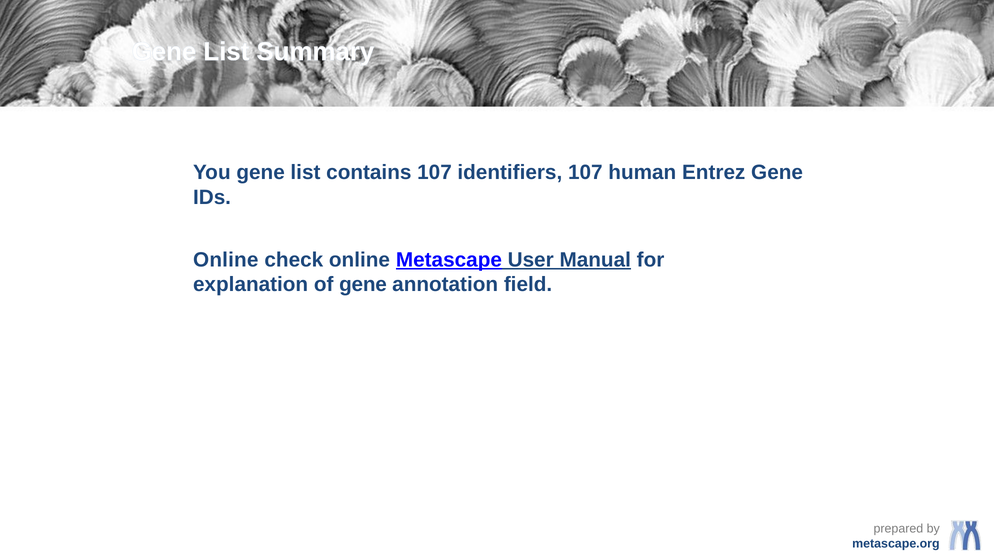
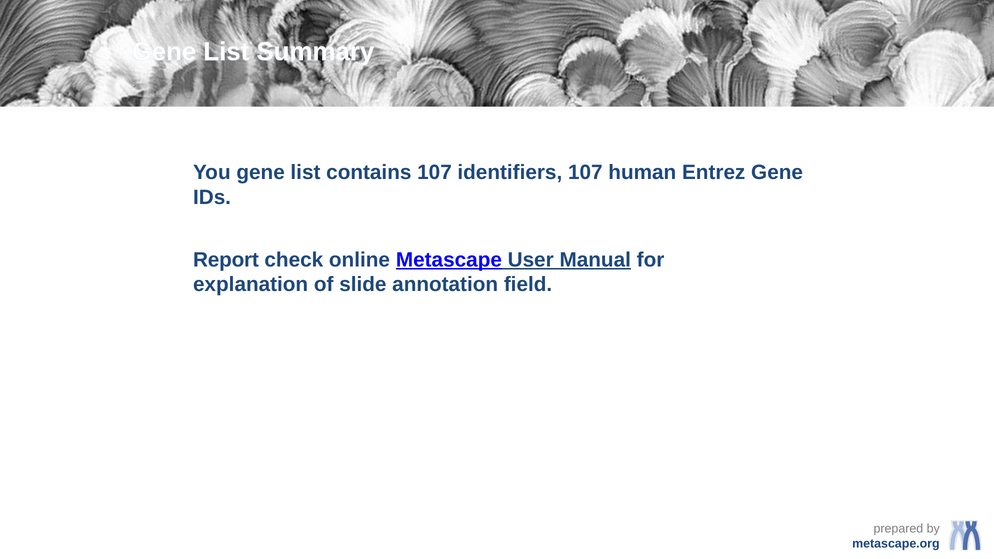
Online: Online -> Report (226, 260)
of gene: gene -> slide (363, 285)
